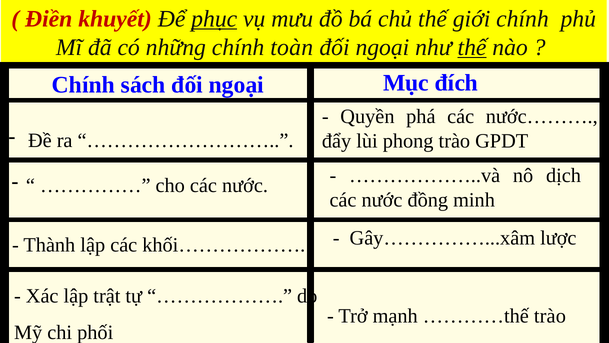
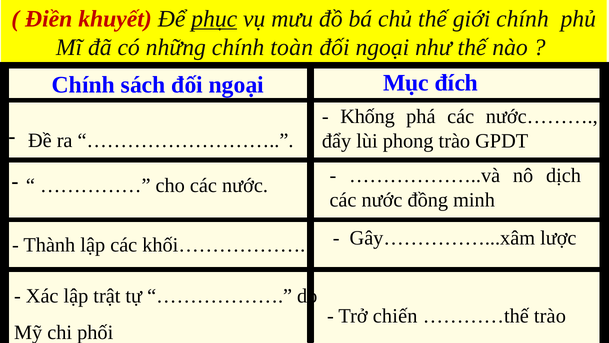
thế underline: present -> none (472, 47)
Quyền: Quyền -> Khống (368, 117)
mạnh: mạnh -> chiến (395, 315)
